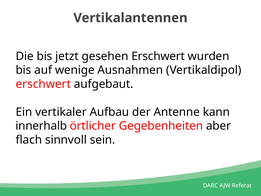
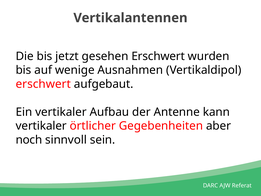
innerhalb: innerhalb -> vertikaler (41, 126)
flach: flach -> noch (29, 140)
